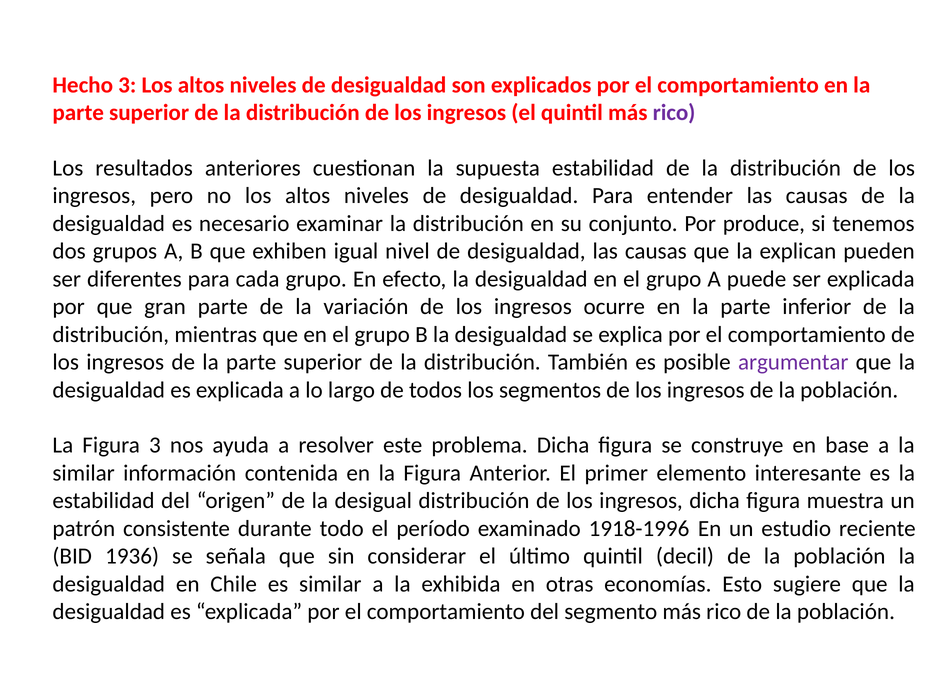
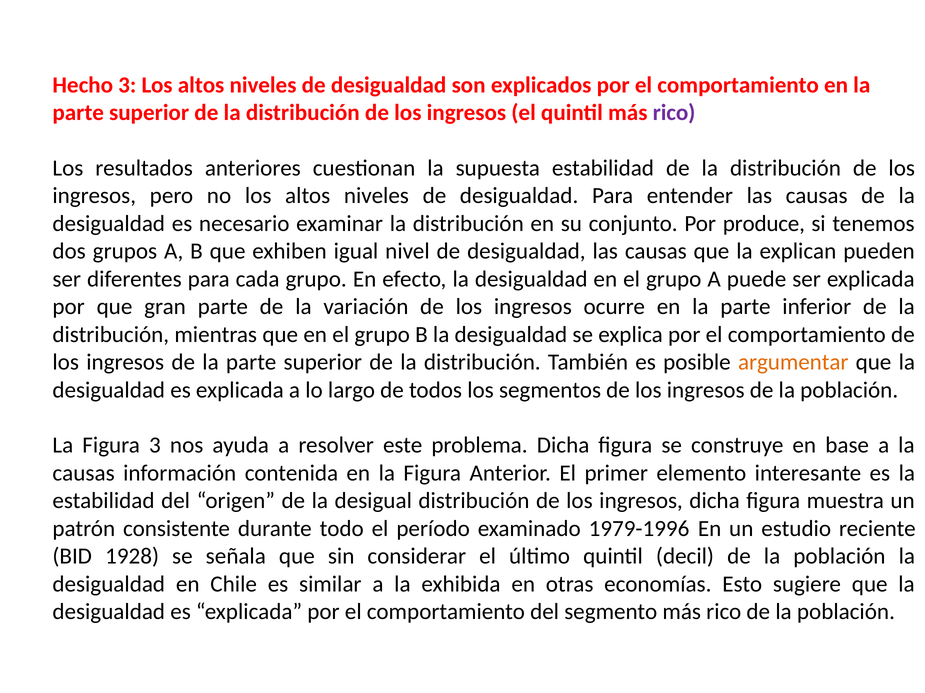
argumentar colour: purple -> orange (793, 363)
similar: similar -> causas (84, 474)
1918-1996: 1918-1996 -> 1979-1996 (639, 529)
1936: 1936 -> 1928 (132, 557)
